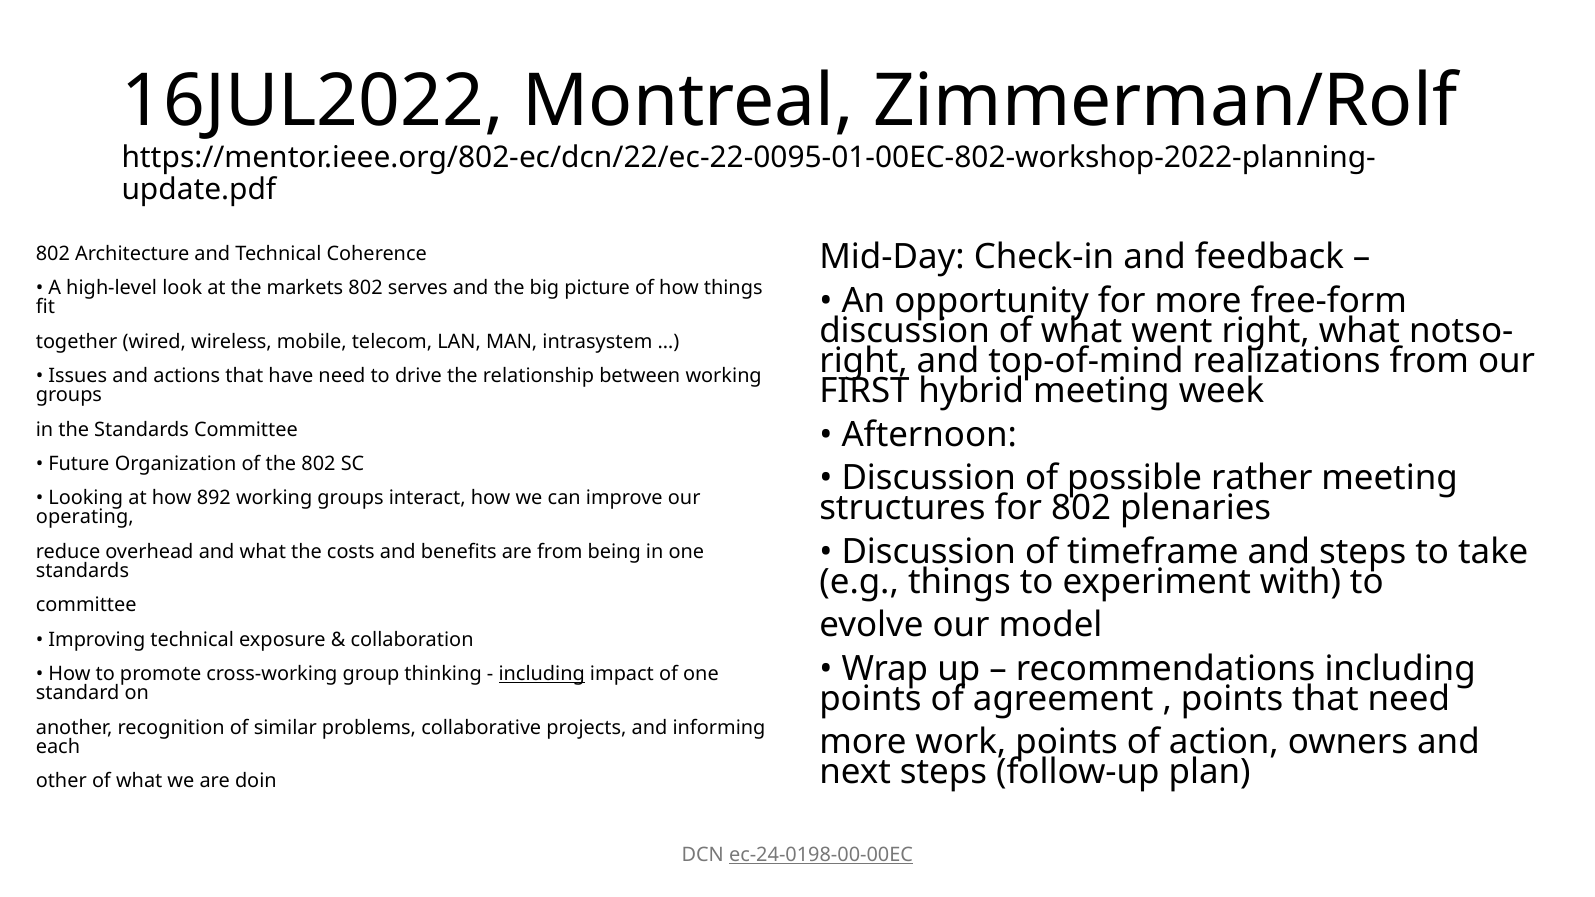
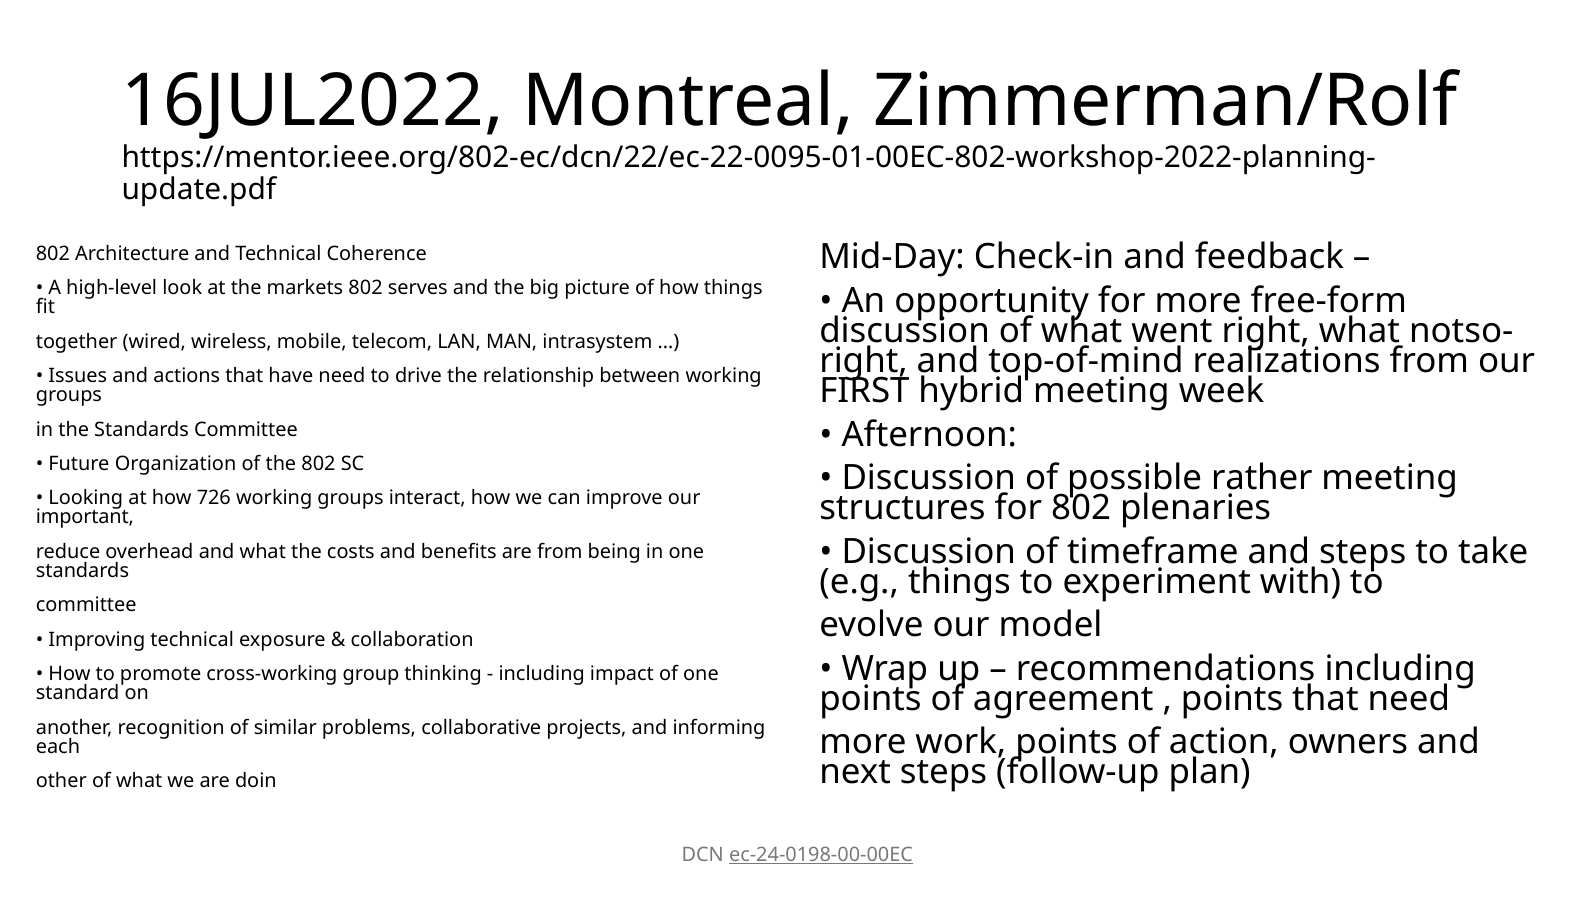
892: 892 -> 726 (214, 498)
operating: operating -> important (85, 518)
including underline: present -> none (542, 674)
